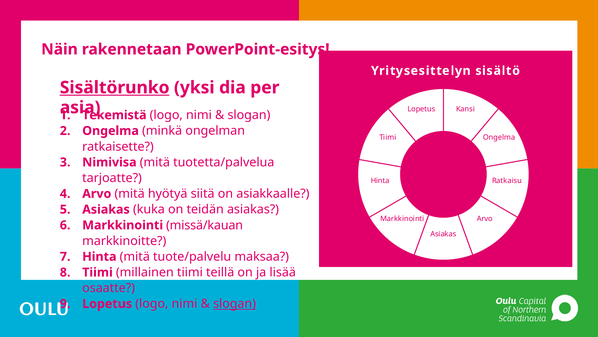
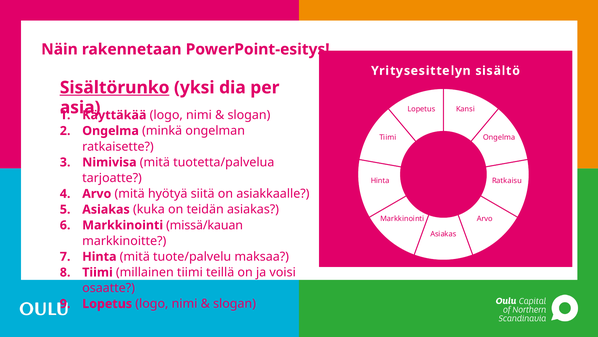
Tekemistä: Tekemistä -> Käyttäkää (114, 115)
lisää: lisää -> voisi (283, 272)
slogan underline: present -> none (234, 303)
